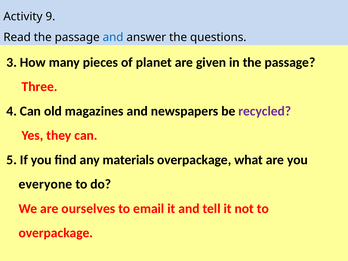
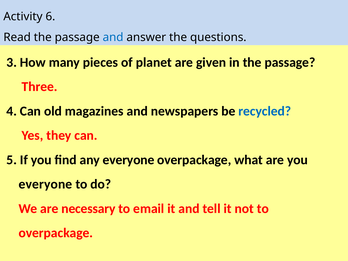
9: 9 -> 6 (50, 16)
recycled colour: purple -> blue (265, 111)
any materials: materials -> everyone (129, 160)
ourselves: ourselves -> necessary (88, 209)
